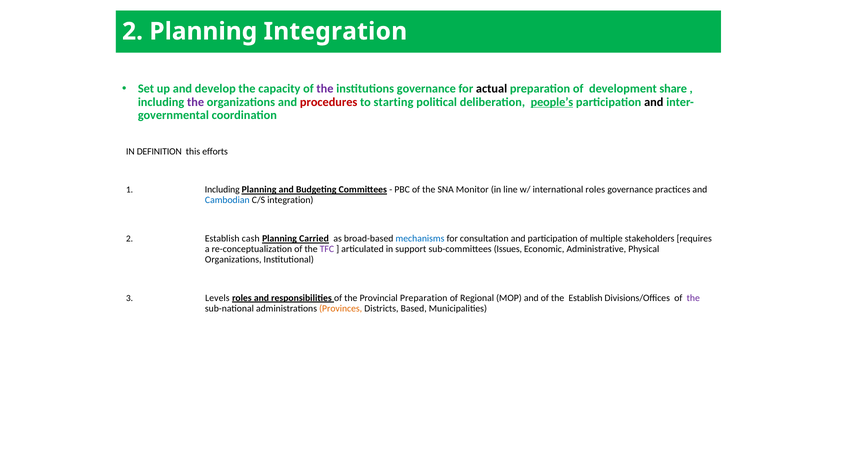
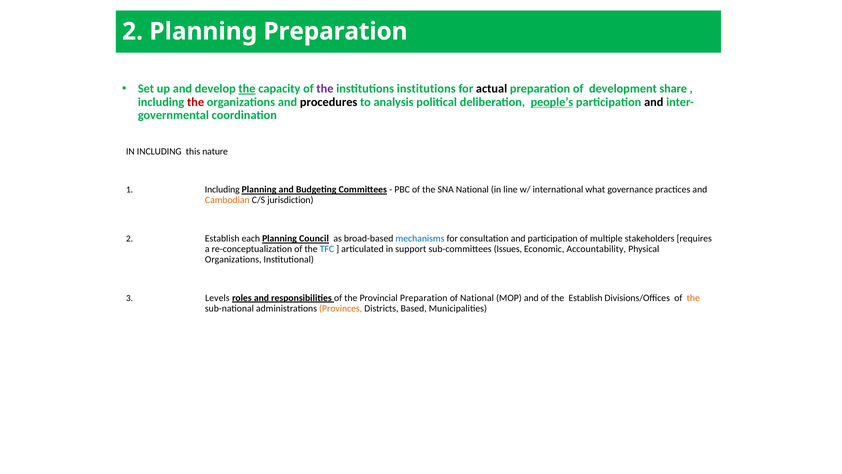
Planning Integration: Integration -> Preparation (336, 31)
the underline: none -> present (247, 89)
institutions governance: governance -> institutions (426, 89)
the colour: purple -> red (196, 102)
procedures colour: red -> black (329, 102)
starting: starting -> analysis (394, 102)
IN DEFINITION: DEFINITION -> INCLUDING (159, 151)
efforts: efforts -> nature (215, 151)
SNA Monitor: Monitor -> National (472, 190)
international roles: roles -> what (595, 190)
Cambodian colour: blue -> orange (227, 200)
C/S integration: integration -> jurisdiction (290, 200)
cash: cash -> each (251, 238)
Carried: Carried -> Council (314, 238)
TFC colour: purple -> blue (327, 249)
Administrative: Administrative -> Accountability (596, 249)
of Regional: Regional -> National (477, 298)
the colour: purple -> orange (693, 298)
